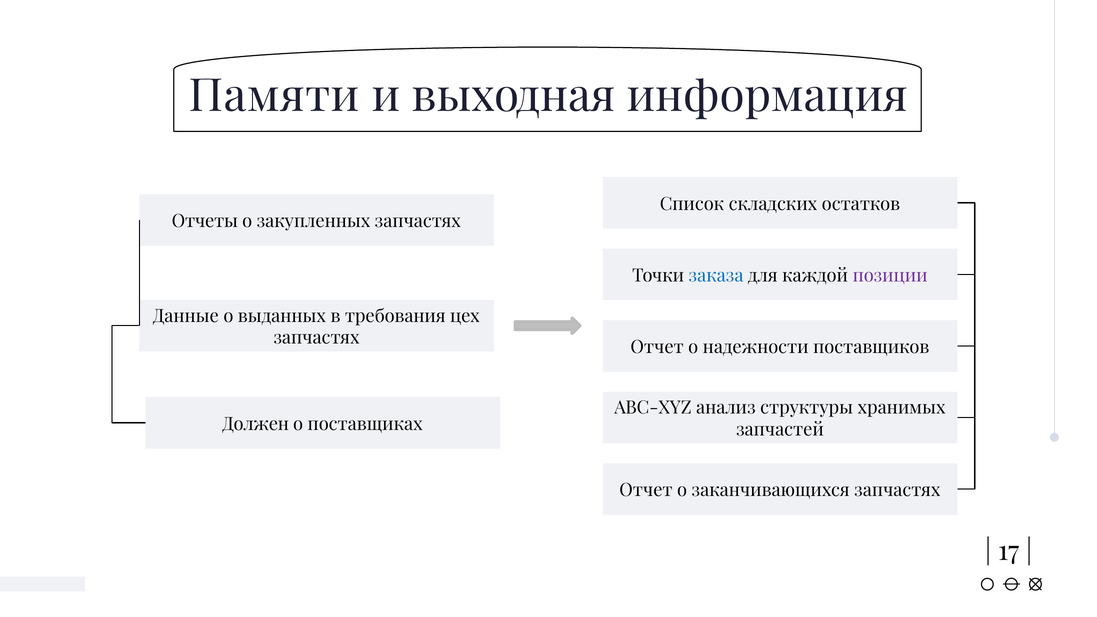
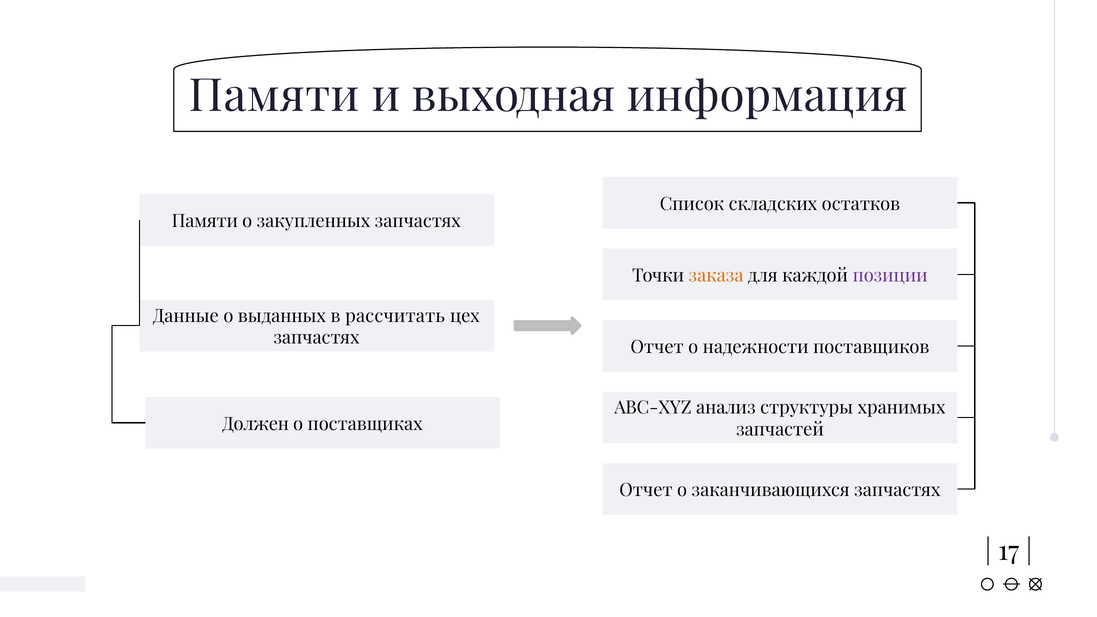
Отчеты: Отчеты -> Памяти (205, 221)
заказа colour: blue -> orange (716, 276)
требования: требования -> рассчитать (395, 316)
